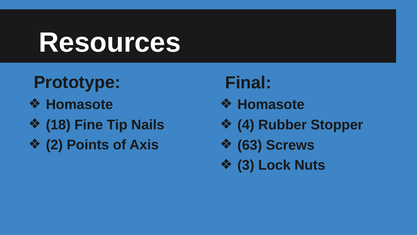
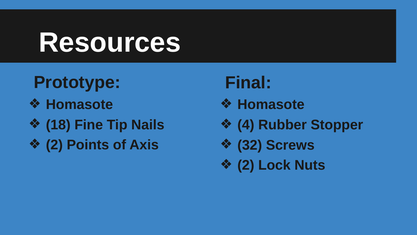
63: 63 -> 32 (250, 145)
3: 3 -> 2 (246, 165)
